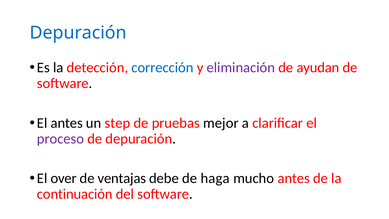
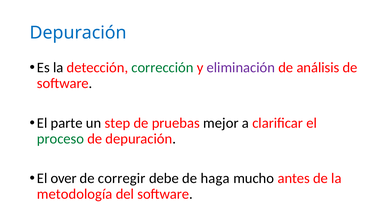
corrección colour: blue -> green (162, 67)
ayudan: ayudan -> análisis (318, 67)
El antes: antes -> parte (67, 123)
proceso colour: purple -> green (60, 139)
ventajas: ventajas -> corregir (122, 178)
continuación: continuación -> metodología (75, 194)
